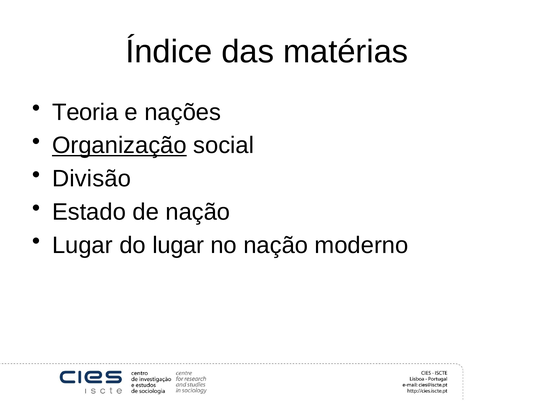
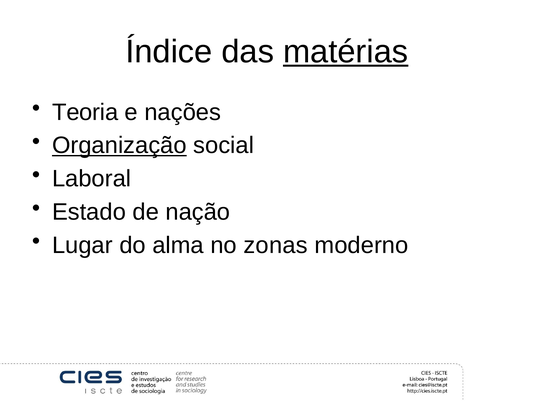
matérias underline: none -> present (346, 52)
Divisão: Divisão -> Laboral (92, 178)
do lugar: lugar -> alma (178, 245)
no nação: nação -> zonas (276, 245)
